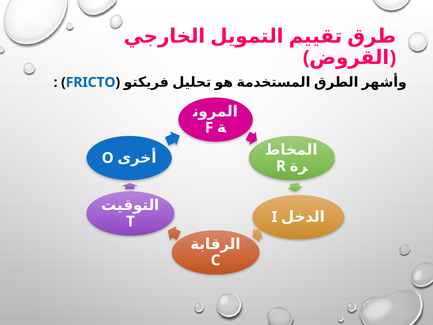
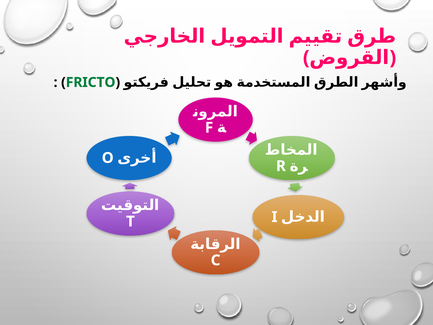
FRICTO colour: blue -> green (91, 82)
